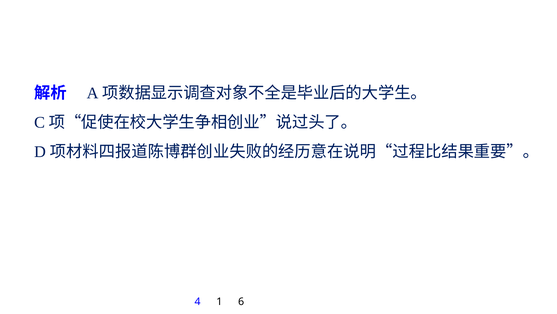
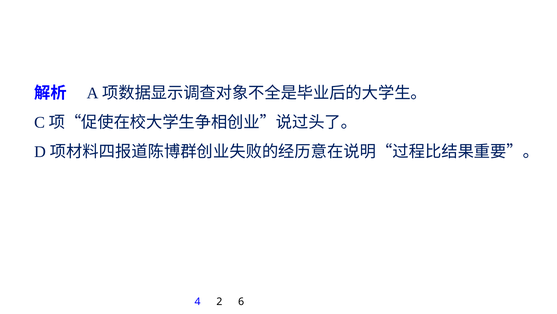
1: 1 -> 2 (219, 301)
